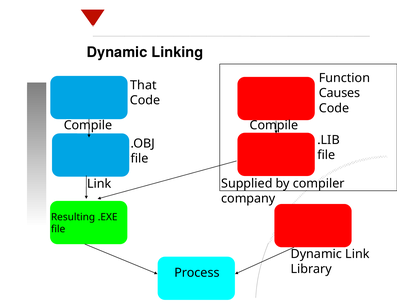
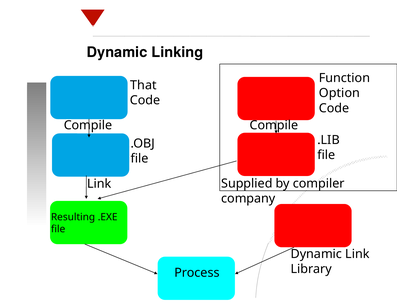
Causes: Causes -> Option (339, 93)
